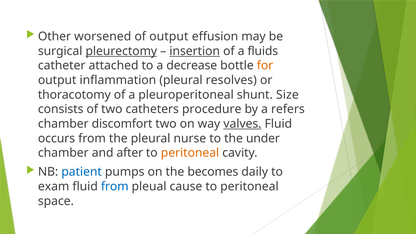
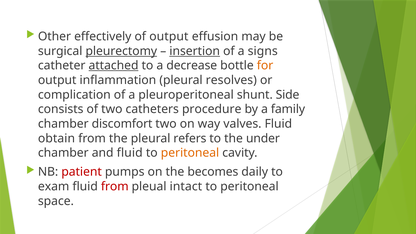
worsened: worsened -> effectively (103, 36)
fluids: fluids -> signs (263, 51)
attached underline: none -> present (114, 66)
thoracotomy: thoracotomy -> complication (74, 95)
Size: Size -> Side (288, 95)
refers: refers -> family (288, 109)
valves underline: present -> none (242, 124)
occurs: occurs -> obtain (56, 138)
nurse: nurse -> refers (190, 138)
and after: after -> fluid (130, 153)
patient colour: blue -> red (82, 172)
from colour: blue -> red (115, 186)
cause: cause -> intact (186, 186)
